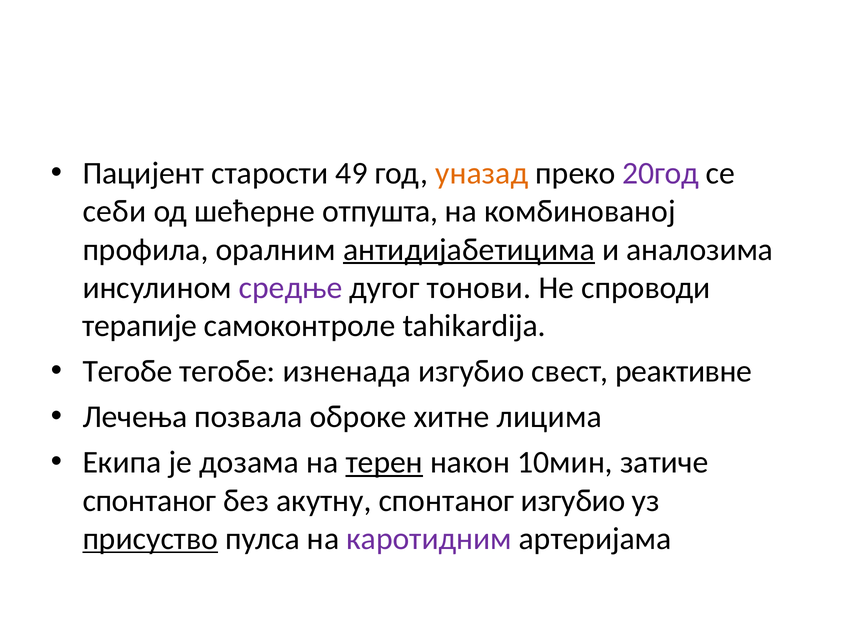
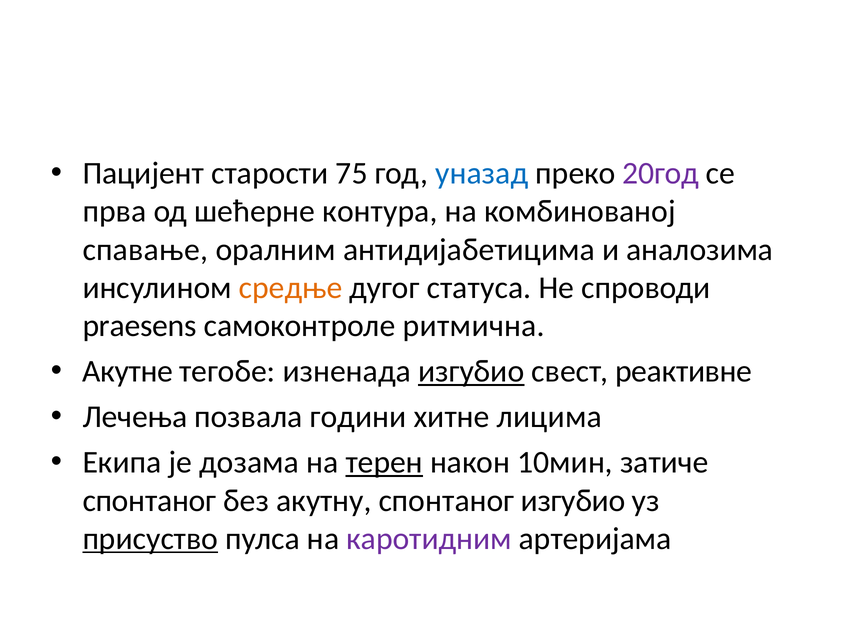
49: 49 -> 75 (352, 174)
уназад colour: orange -> blue (482, 174)
себи: себи -> прва (114, 212)
отпушта: отпушта -> контура (380, 212)
профила: профила -> спавање (145, 250)
антидијабетицима underline: present -> none (469, 250)
средње colour: purple -> orange (291, 288)
тонови: тонови -> статуса (479, 288)
терапије: терапије -> praesens (140, 326)
tahikardija: tahikardija -> ритмична (474, 326)
Тегобе: Тегобе -> Aкутне (128, 372)
изгубио underline: none -> present (471, 372)
оброке: оброке -> години (358, 417)
